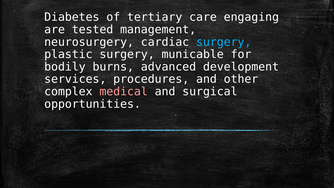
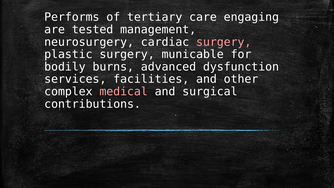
Diabetes: Diabetes -> Performs (72, 17)
surgery colour: light blue -> pink (224, 42)
development: development -> dysfunction (241, 67)
procedures: procedures -> facilities (151, 79)
opportunities: opportunities -> contributions (93, 104)
